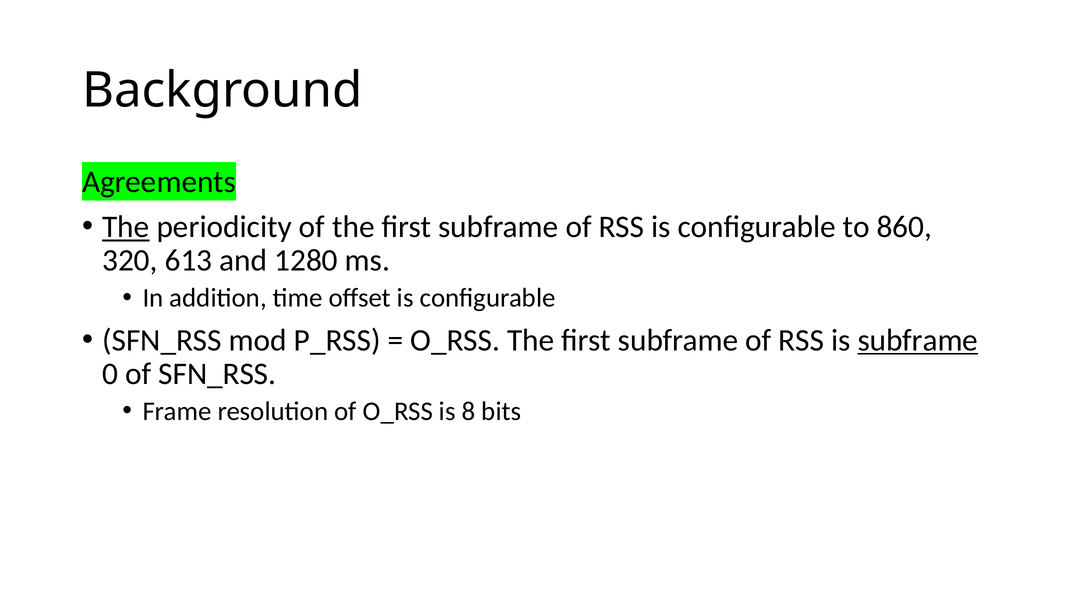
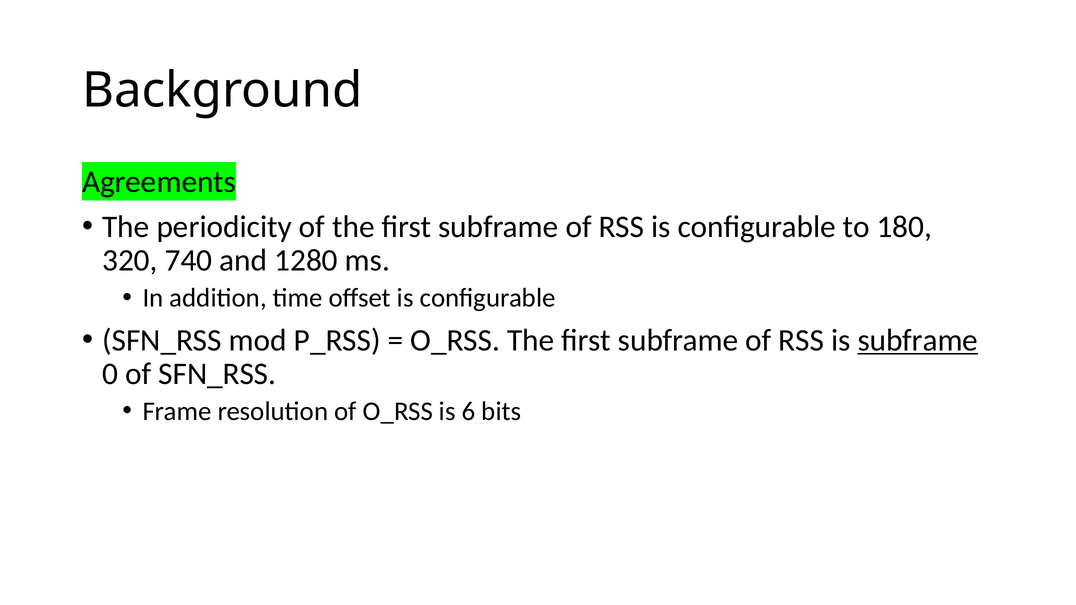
The underline: present -> none (126, 227)
860: 860 -> 180 (904, 227)
613: 613 -> 740 (189, 261)
8: 8 -> 6 (469, 411)
